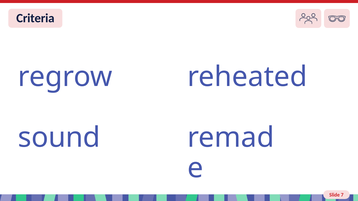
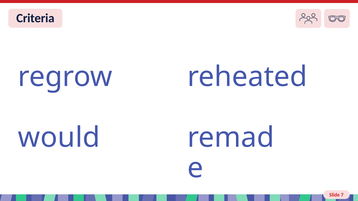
sound: sound -> would (59, 138)
